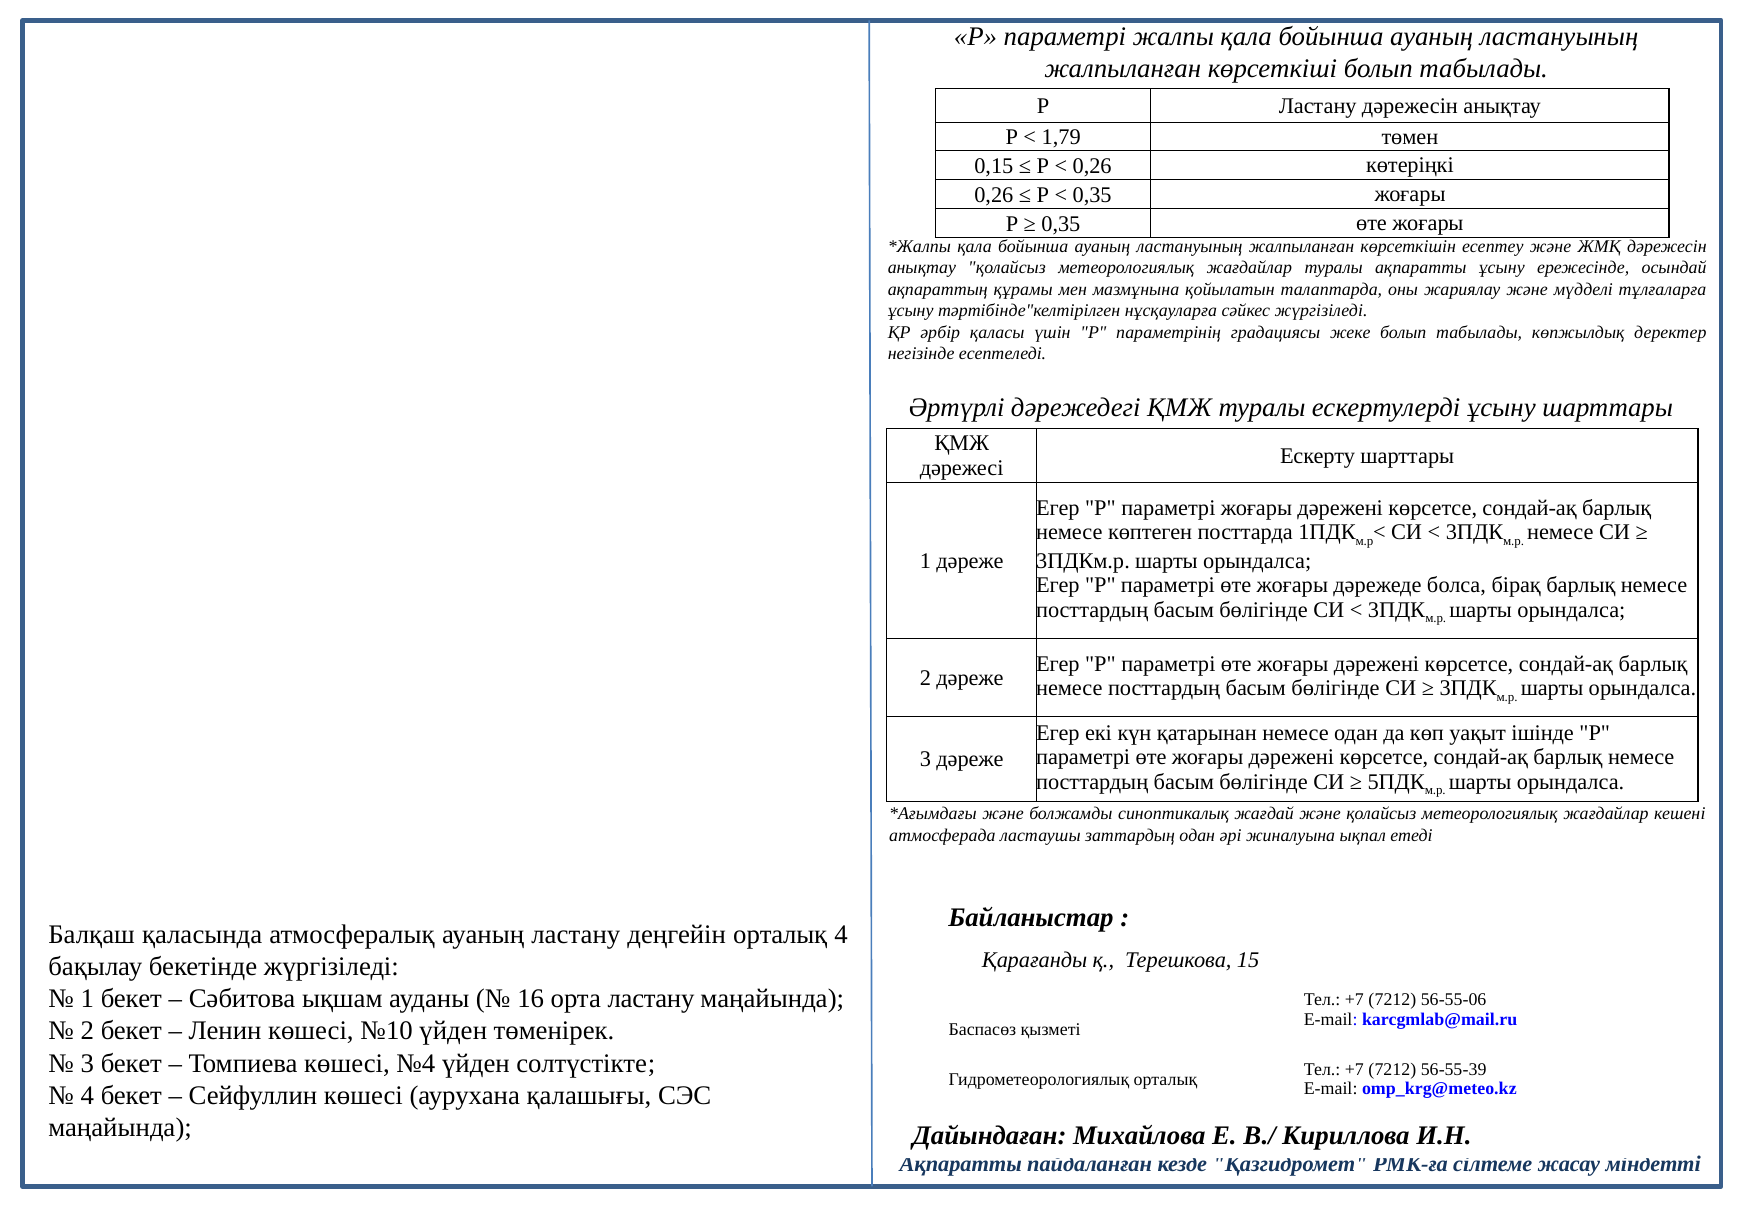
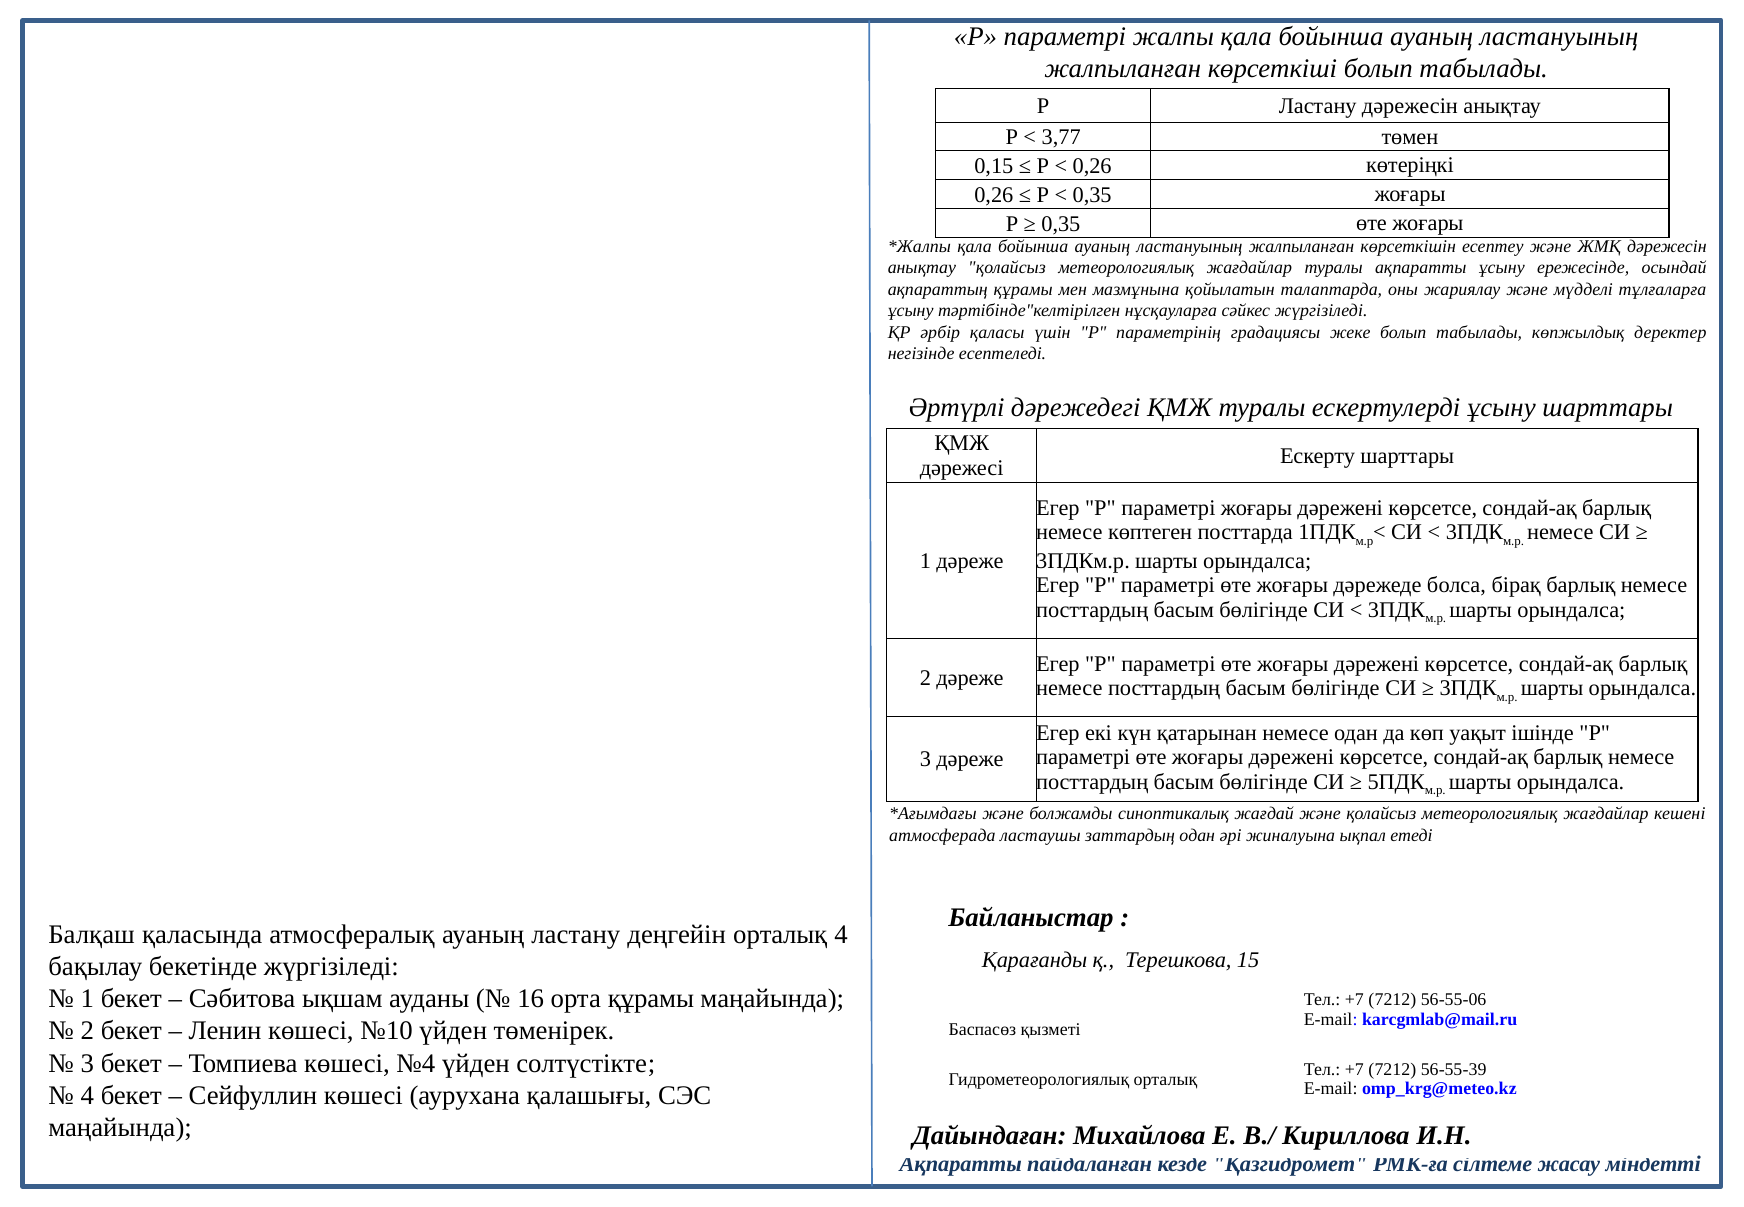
1,79: 1,79 -> 3,77 (1061, 138)
орта ластану: ластану -> құрамы (651, 999)
